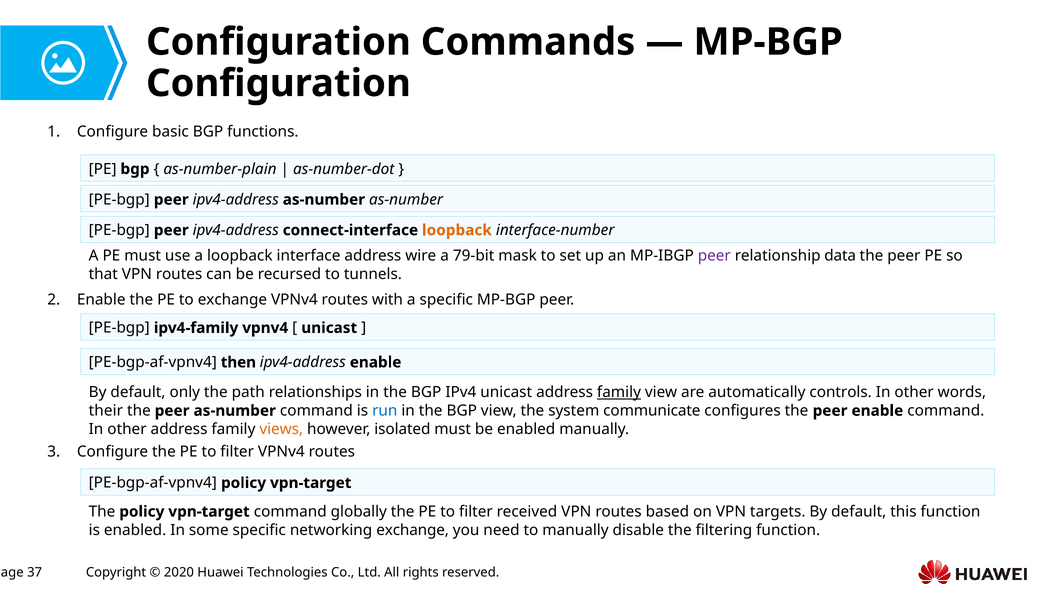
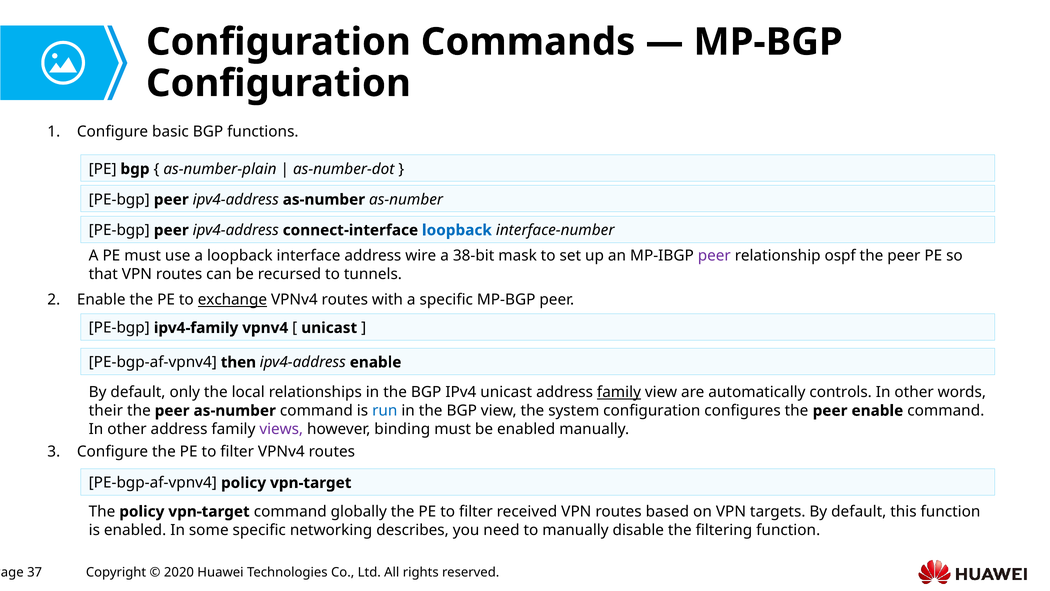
loopback colour: orange -> blue (457, 230)
79-bit: 79-bit -> 38-bit (474, 256)
data: data -> ospf (840, 256)
exchange underline: none -> present (232, 300)
path: path -> local (248, 392)
system communicate: communicate -> configuration (652, 410)
views colour: orange -> purple (281, 429)
isolated: isolated -> binding (402, 429)
networking exchange: exchange -> describes (413, 530)
